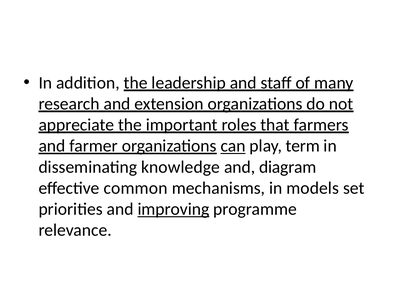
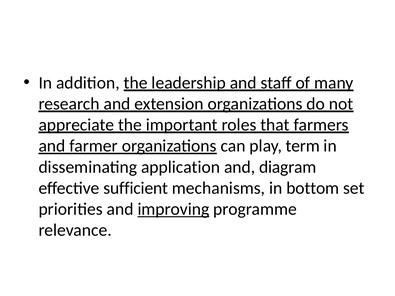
can underline: present -> none (233, 146)
knowledge: knowledge -> application (181, 167)
common: common -> sufficient (136, 188)
models: models -> bottom (313, 188)
